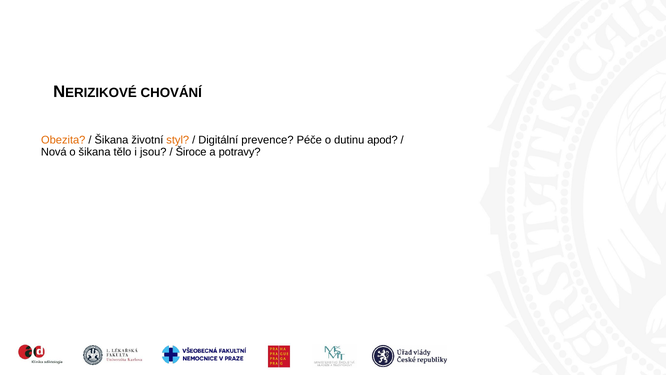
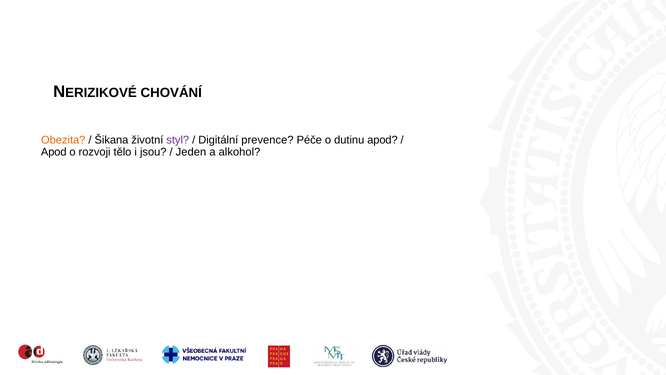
styl colour: orange -> purple (178, 140)
Nová: Nová -> Apod (54, 152)
o šikana: šikana -> rozvoji (95, 152)
Široce: Široce -> Jeden (191, 152)
potravy: potravy -> alkohol (240, 152)
